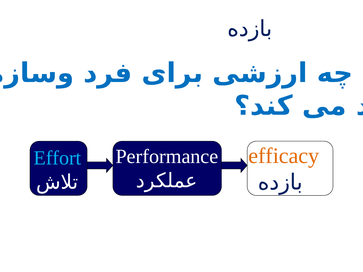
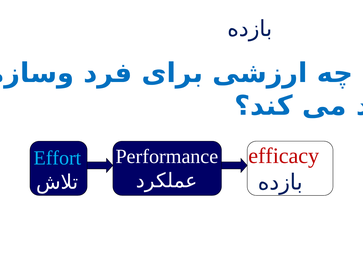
efficacy colour: orange -> red (284, 156)
